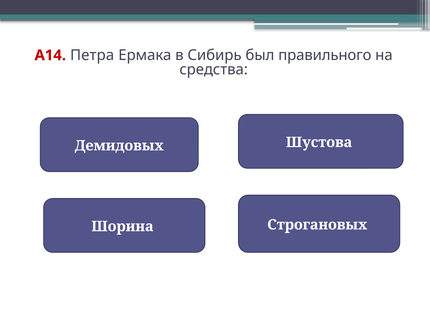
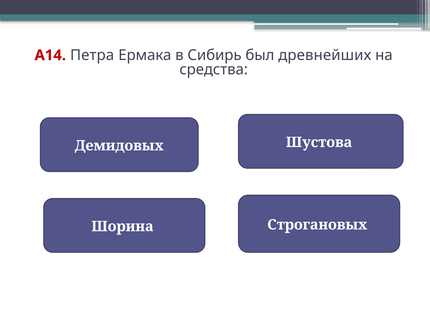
правильного: правильного -> древнейших (325, 55)
